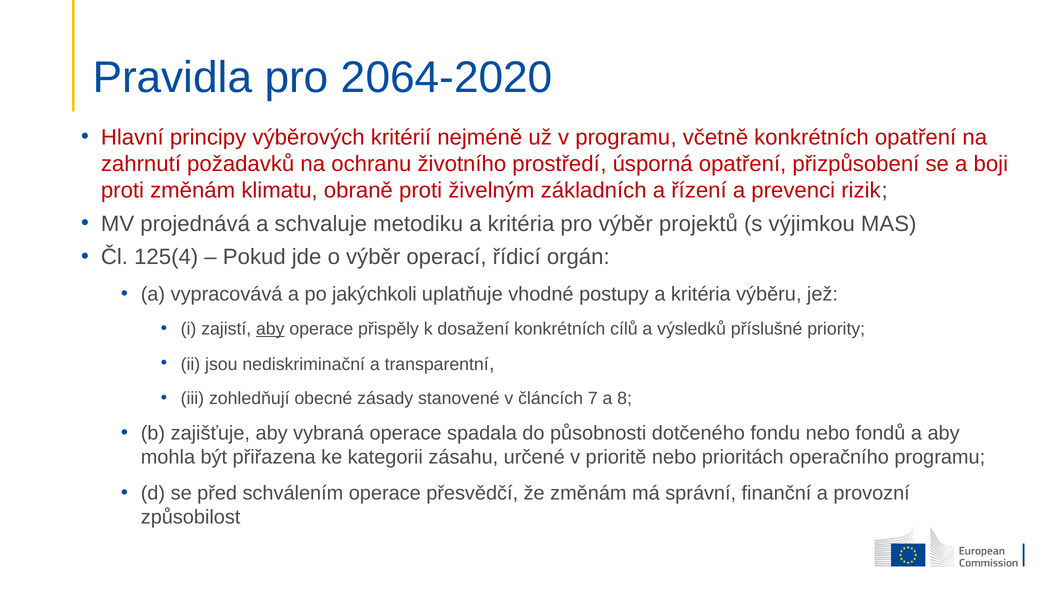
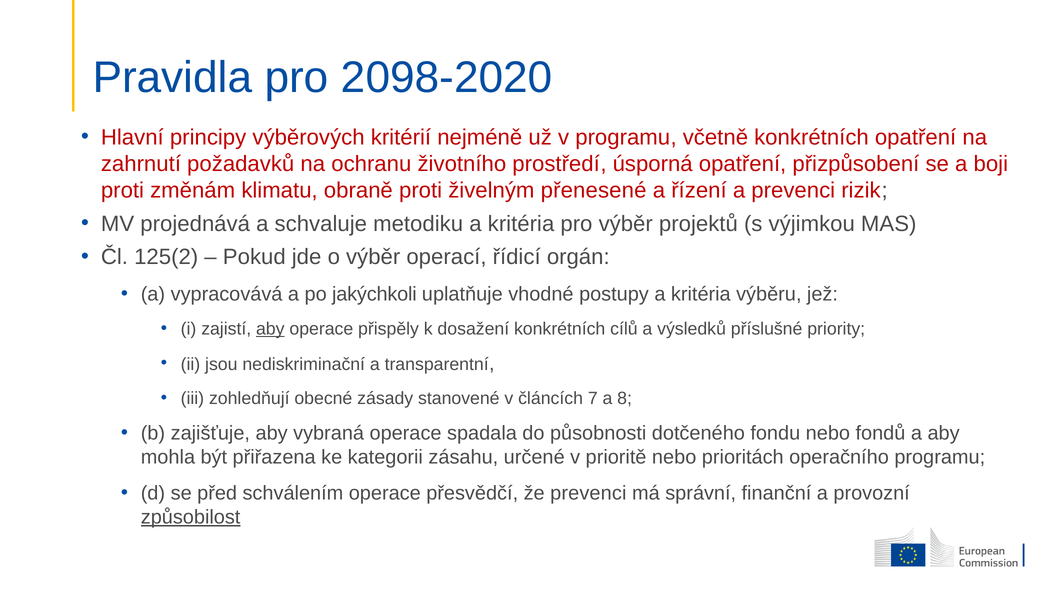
2064-2020: 2064-2020 -> 2098-2020 (447, 77)
základních: základních -> přenesené (594, 190)
125(4: 125(4 -> 125(2 (166, 257)
že změnám: změnám -> prevenci (588, 493)
způsobilost underline: none -> present (191, 517)
